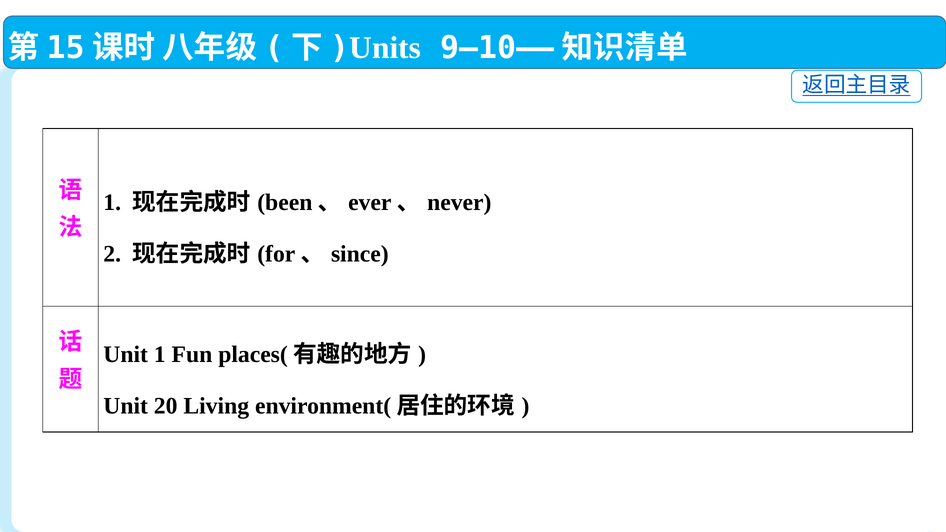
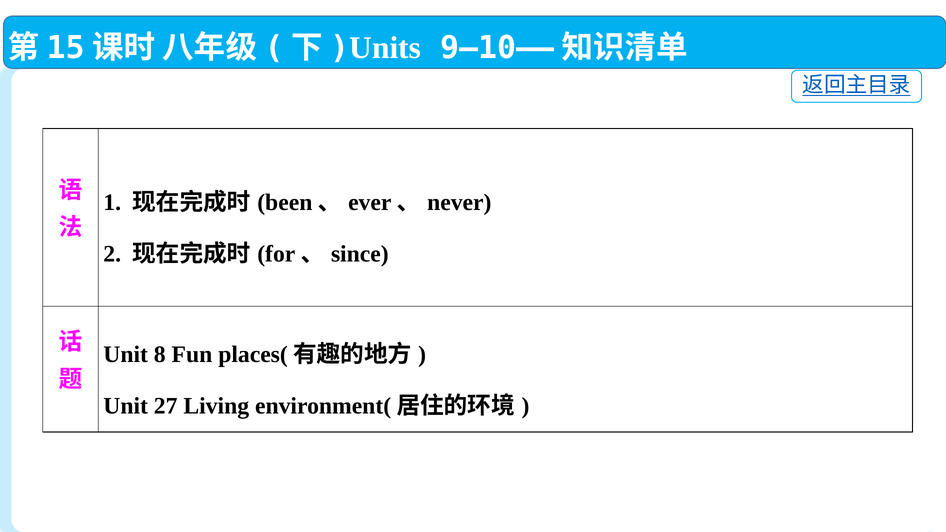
Unit 1: 1 -> 8 (160, 355)
20: 20 -> 27 (166, 406)
